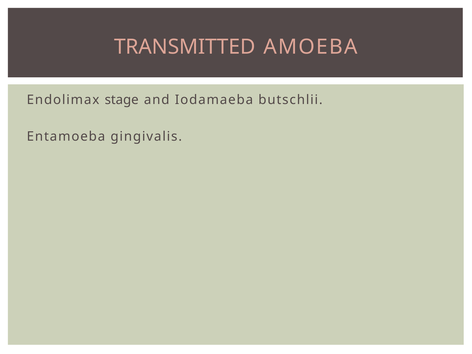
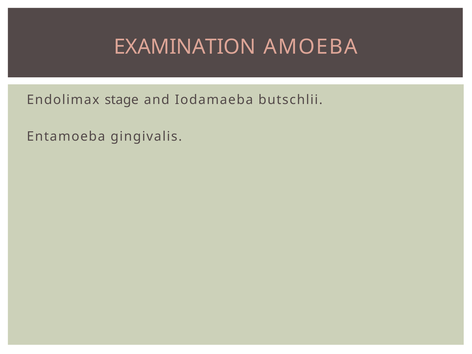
TRANSMITTED: TRANSMITTED -> EXAMINATION (185, 47)
